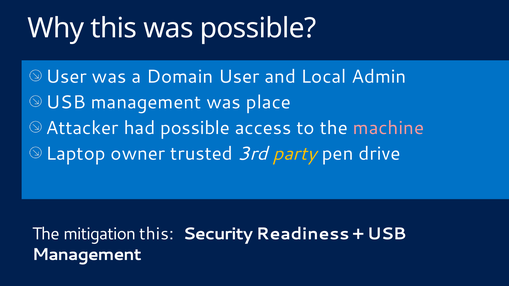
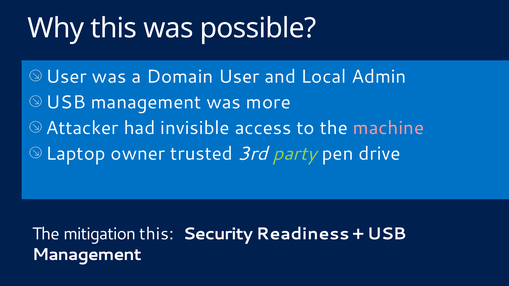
place: place -> more (268, 102)
had possible: possible -> invisible (195, 128)
party colour: yellow -> light green (295, 154)
